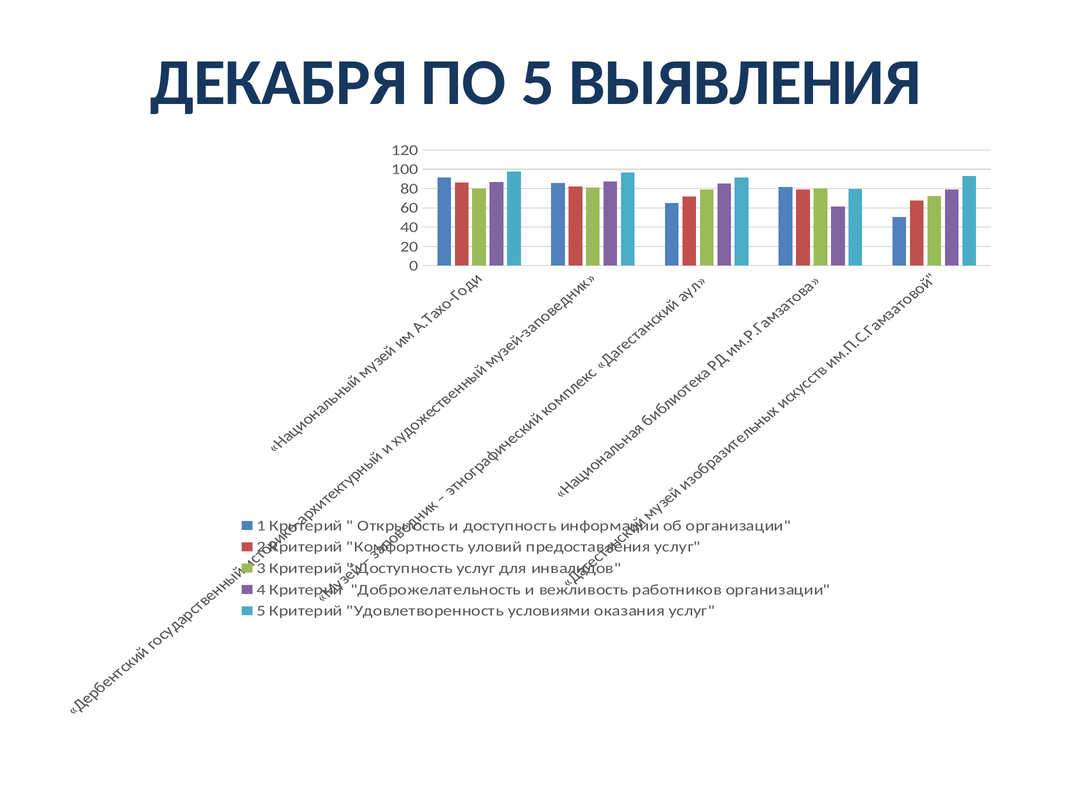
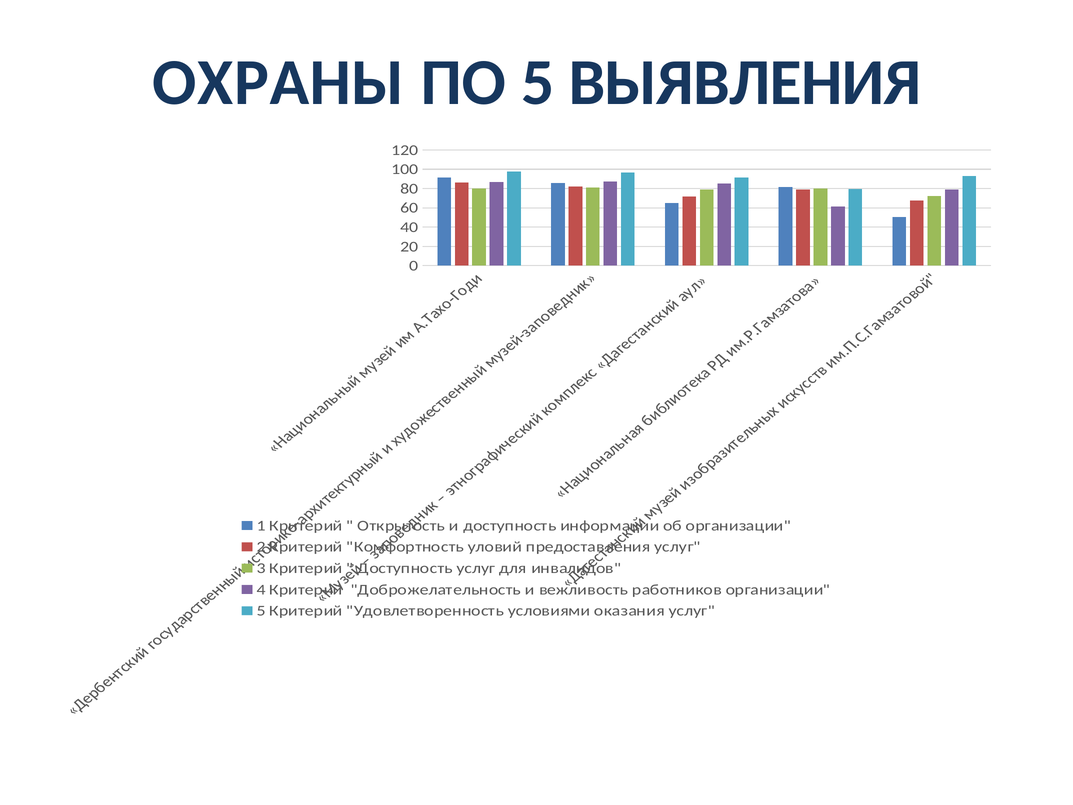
ДЕКАБРЯ: ДЕКАБРЯ -> ОХРАНЫ (278, 82)
